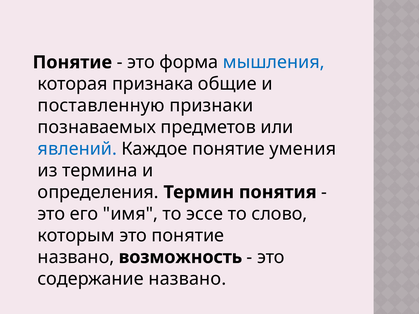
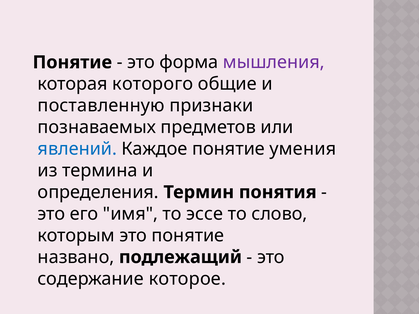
мышления colour: blue -> purple (274, 62)
признака: признака -> которого (153, 84)
возможность: возможность -> подлежащий (180, 257)
содержание названо: названо -> которое (187, 279)
